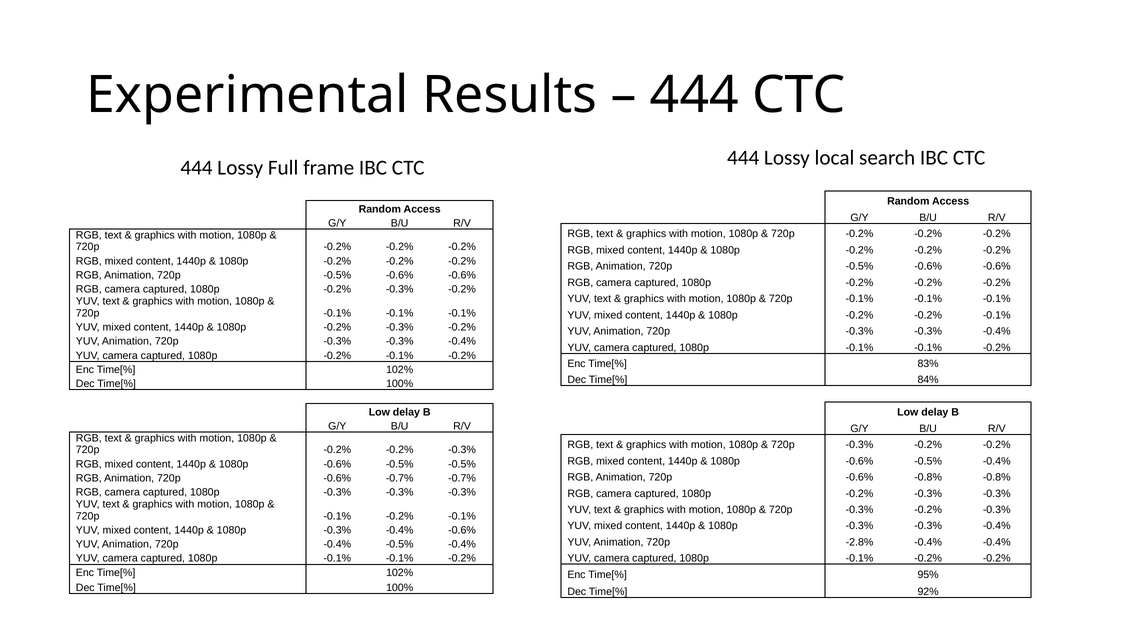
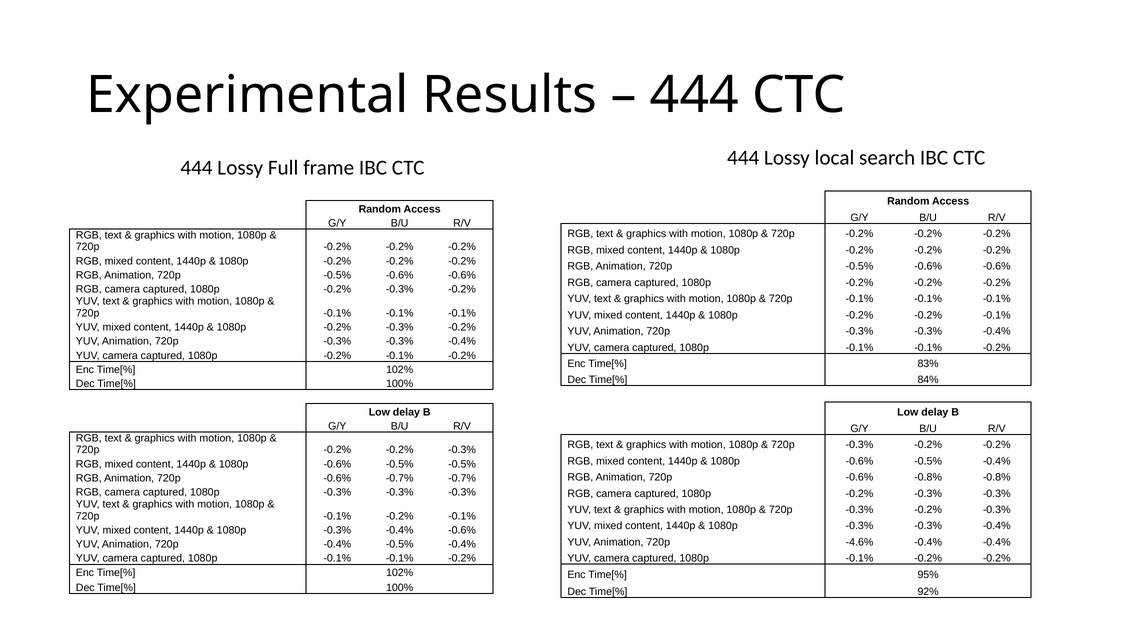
-2.8%: -2.8% -> -4.6% (860, 542)
